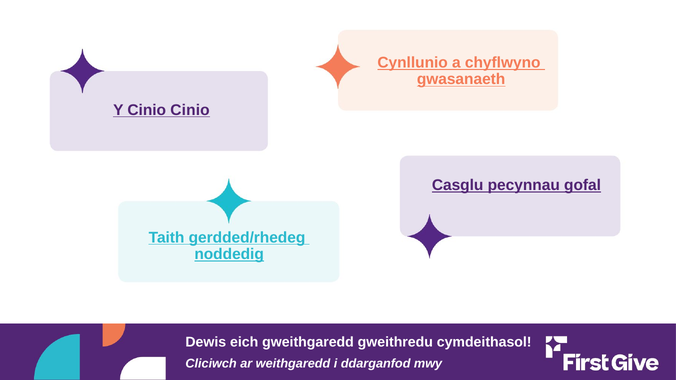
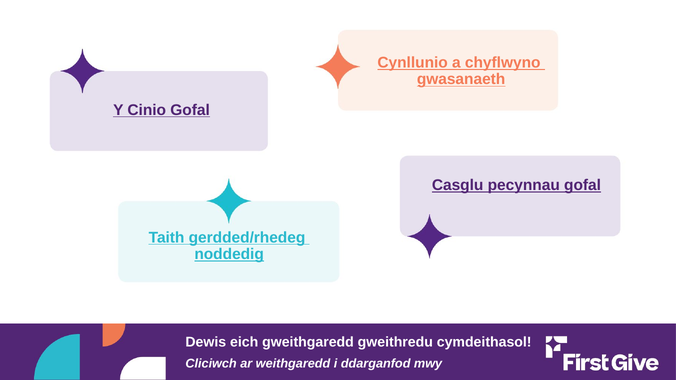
Cinio Cinio: Cinio -> Gofal (190, 110)
